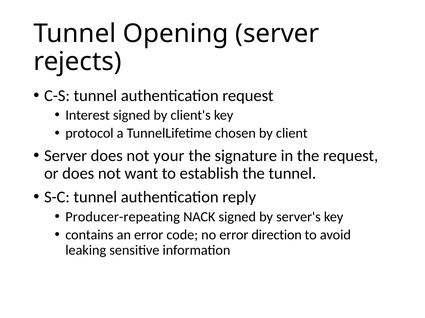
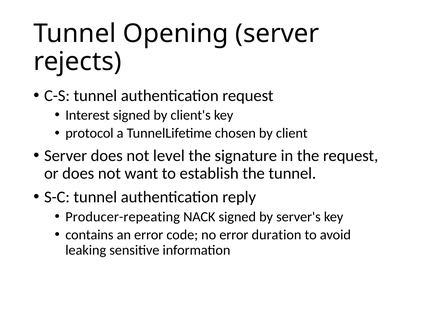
your: your -> level (169, 156)
direction: direction -> duration (277, 235)
